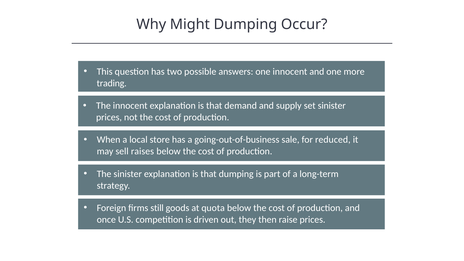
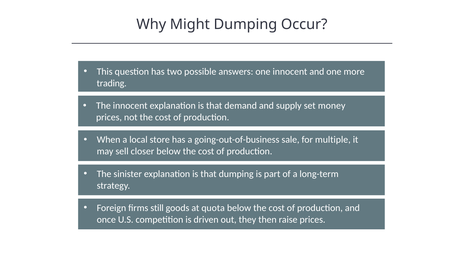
set sinister: sinister -> money (332, 106)
reduced: reduced -> multiple (333, 140)
raises: raises -> closer (143, 151)
